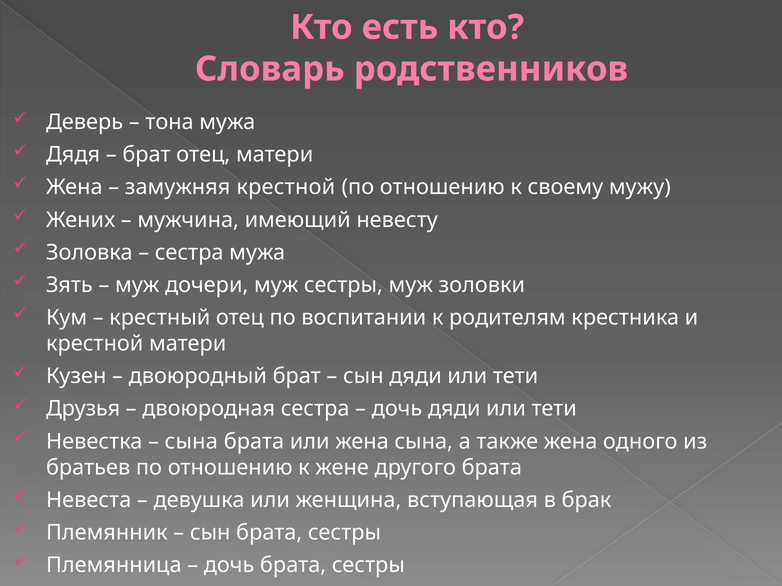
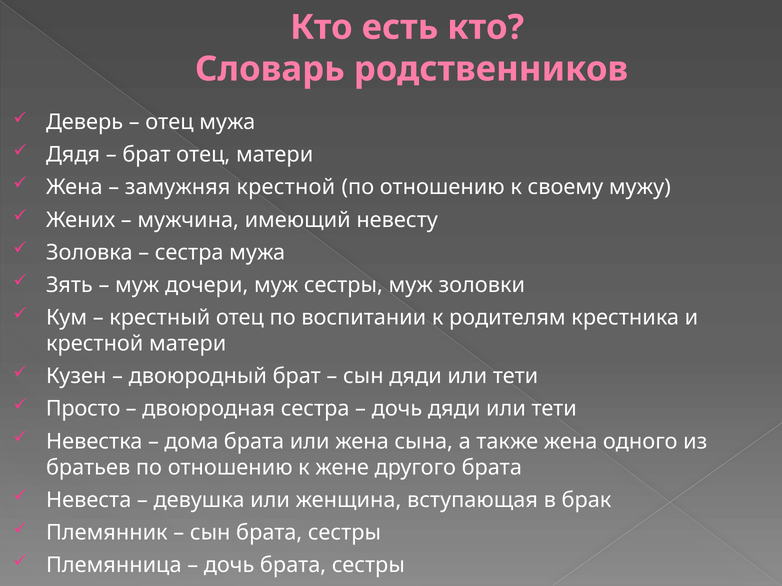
тона: тона -> отец (169, 122)
Друзья: Друзья -> Просто (83, 409)
сына: сына -> дома (191, 442)
